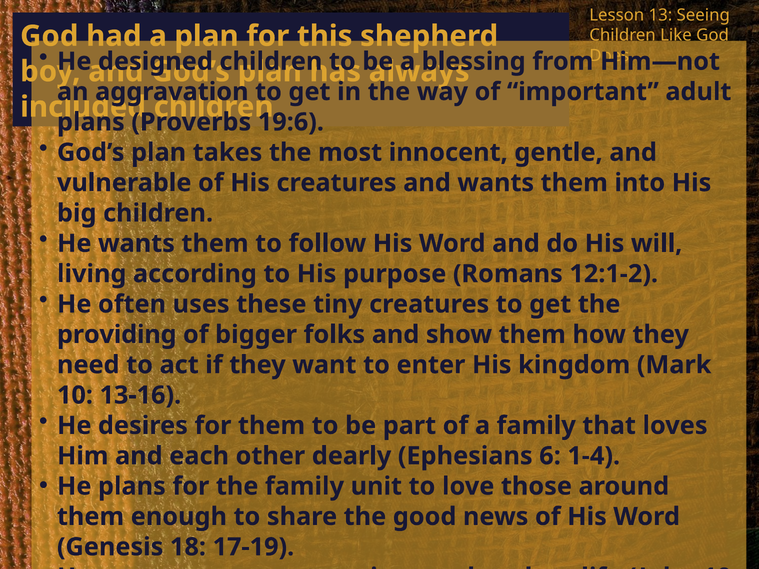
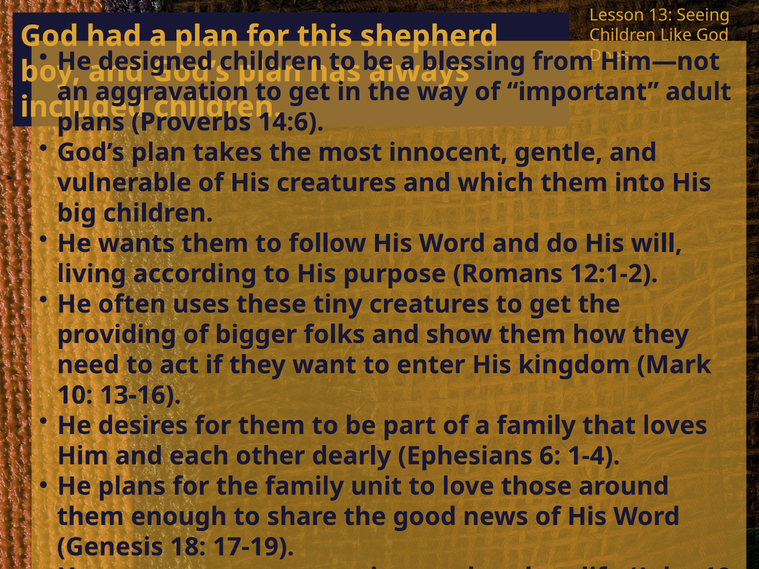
19:6: 19:6 -> 14:6 (291, 122)
and wants: wants -> which (496, 183)
